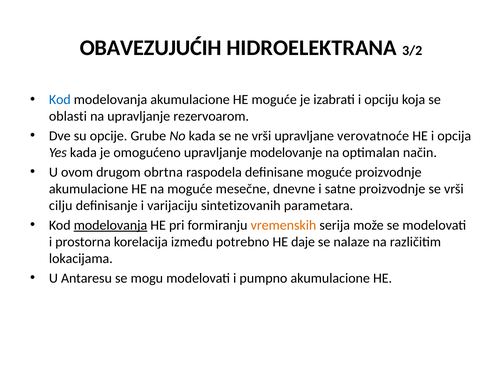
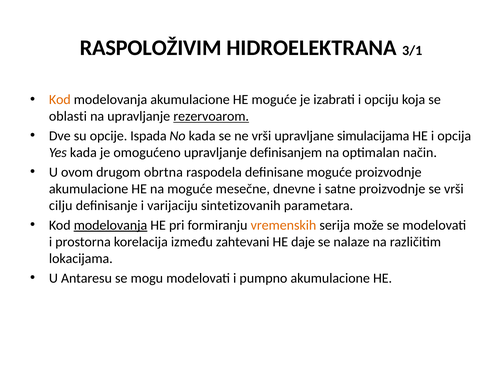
OBAVEZUJUĆIH: OBAVEZUJUĆIH -> RASPOLOŽIVIM (151, 48)
3/2: 3/2 -> 3/1 (412, 51)
Kod colour: blue -> orange (60, 100)
rezervoarom underline: none -> present (211, 116)
Grube: Grube -> Ispada (148, 136)
verovatnoće: verovatnoće -> simulacijama (373, 136)
modelovanje: modelovanje -> definisanjem (286, 153)
potrebno: potrebno -> zahtevani (243, 242)
